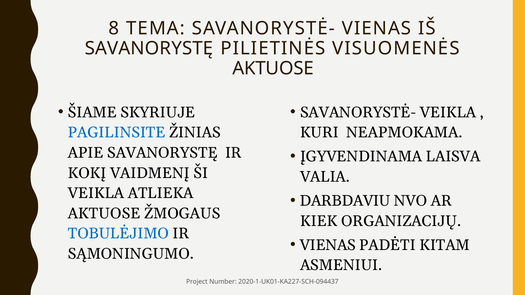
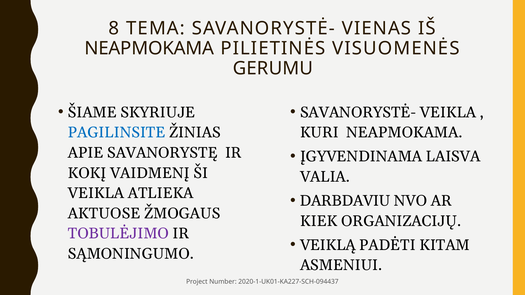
SAVANORYSTĘ: SAVANORYSTĘ -> NEAPMOKAMA (149, 48)
AKTUOSE: AKTUOSE -> GERUMU (273, 69)
TOBULĖJIMO colour: blue -> purple (118, 234)
VIENAS: VIENAS -> VEIKLĄ (328, 245)
